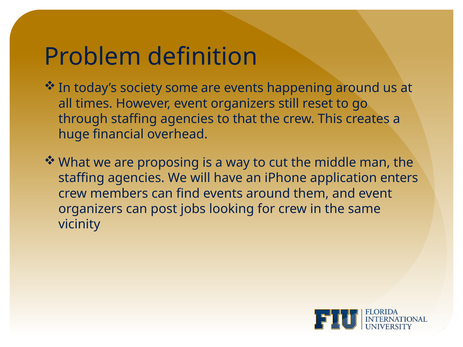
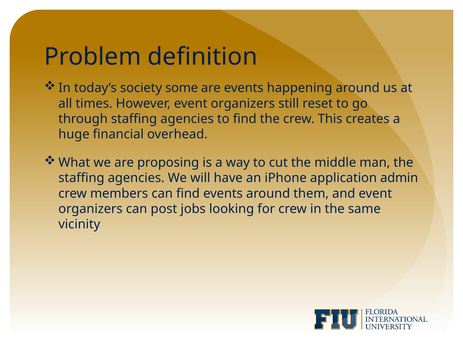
to that: that -> find (245, 119)
enters: enters -> admin (399, 178)
